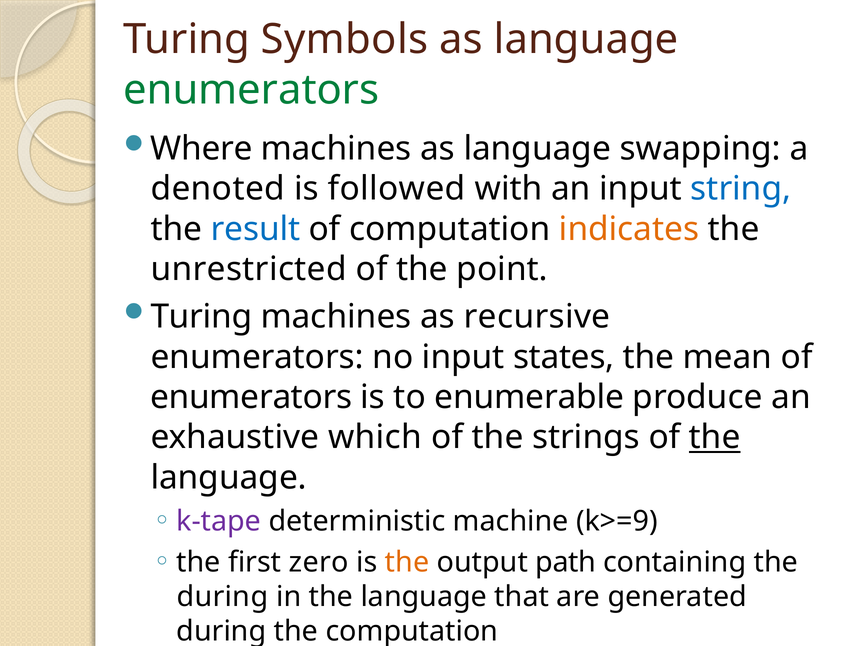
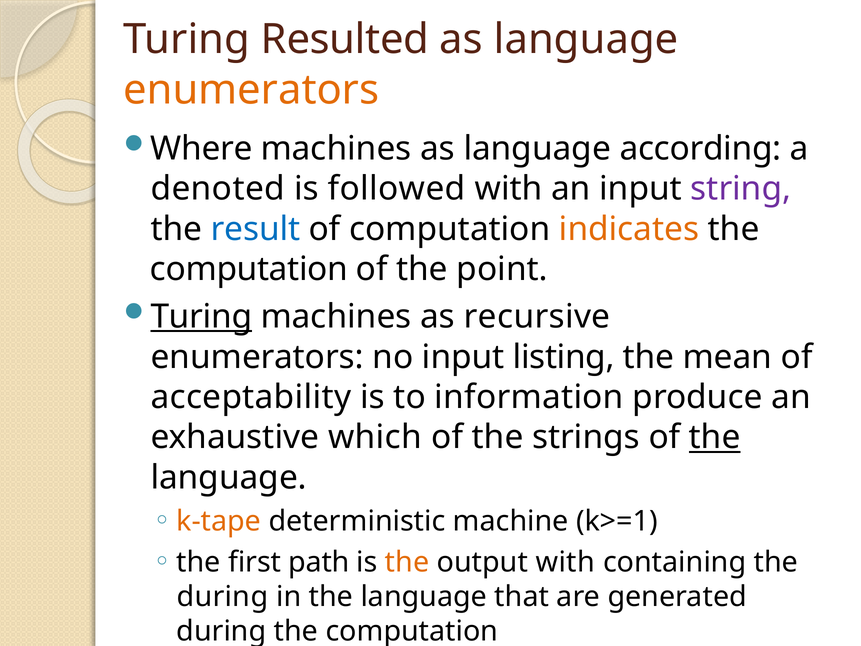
Symbols: Symbols -> Resulted (345, 39)
enumerators colour: green -> orange (251, 90)
swapping: swapping -> according (700, 149)
string colour: blue -> purple (741, 189)
unrestricted: unrestricted -> computation (249, 269)
Turing underline: none -> present (201, 317)
states: states -> listing (564, 357)
enumerators: enumerators -> acceptability (251, 397)
enumerable: enumerable -> information (529, 397)
k-tape colour: purple -> orange (219, 521)
k>=9: k>=9 -> k>=1 (617, 521)
zero: zero -> path (319, 562)
output path: path -> with (565, 562)
